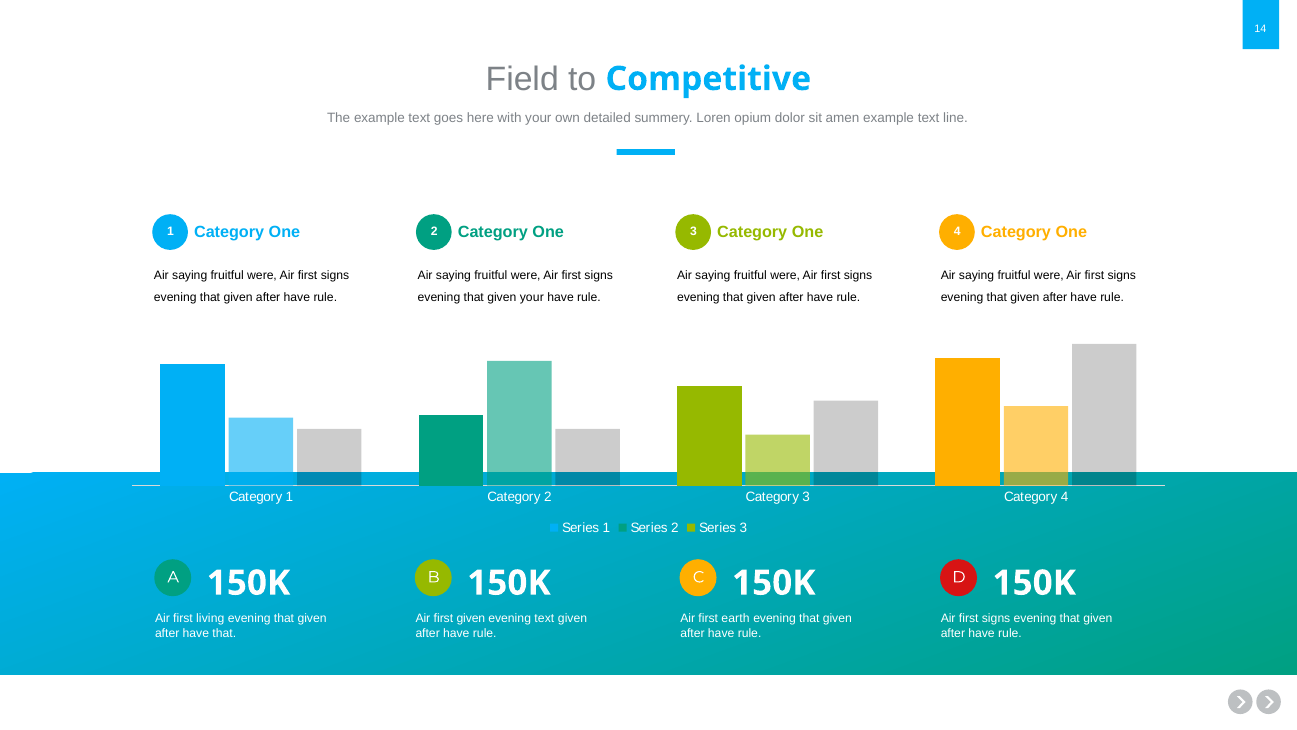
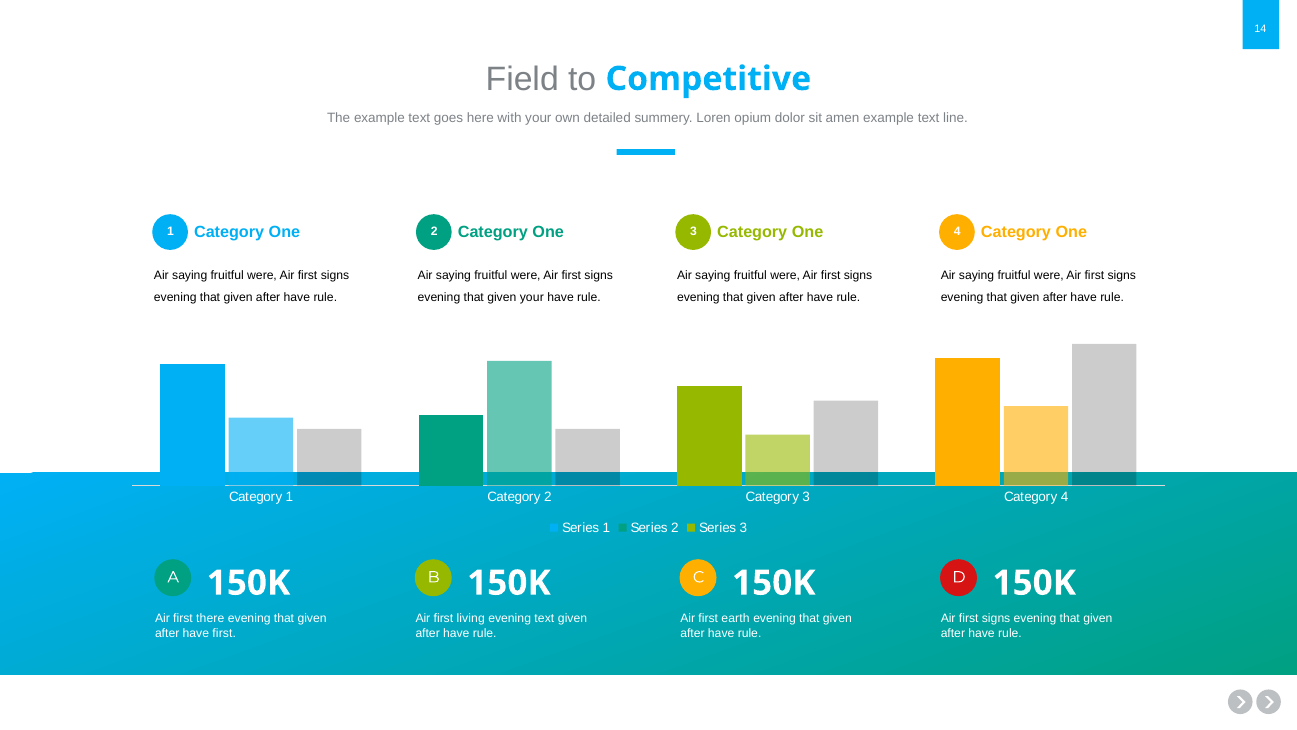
living: living -> there (210, 618)
first given: given -> living (471, 618)
have that: that -> first (224, 633)
